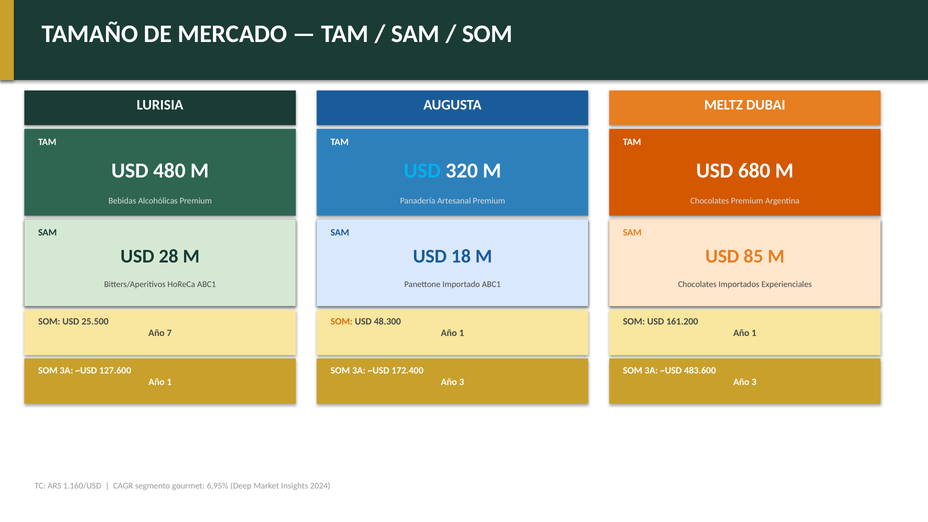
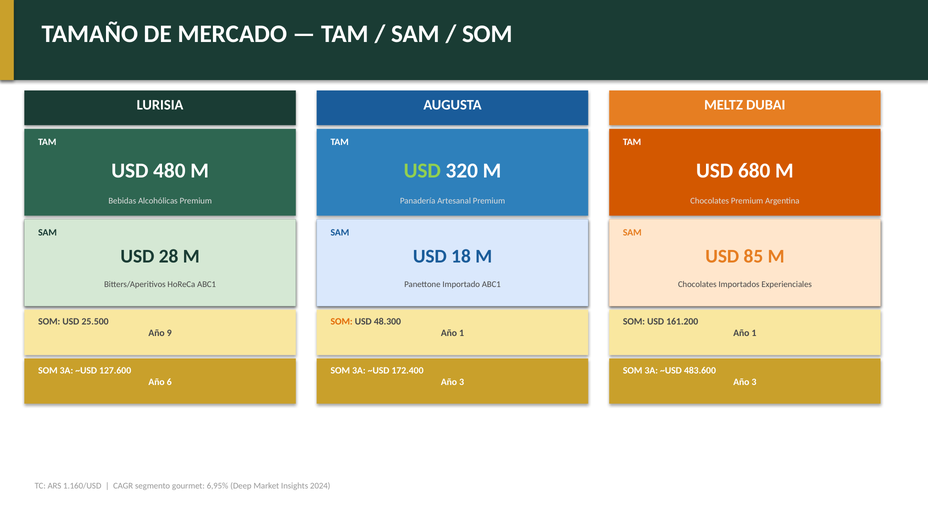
USD colour: light blue -> light green (422, 171)
7: 7 -> 9 (169, 333)
1: 1 -> 6 (169, 382)
